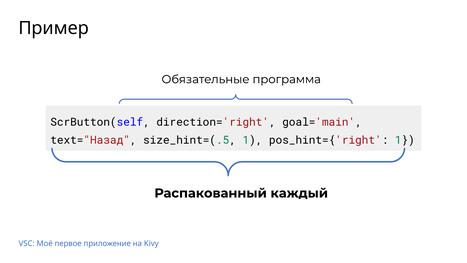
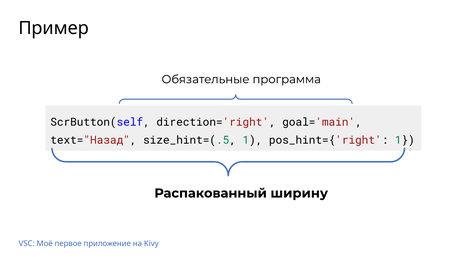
каждый: каждый -> ширину (299, 193)
